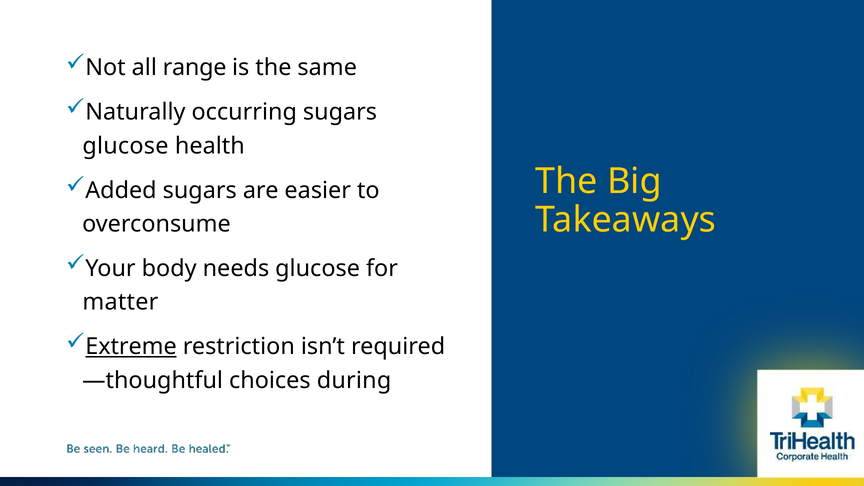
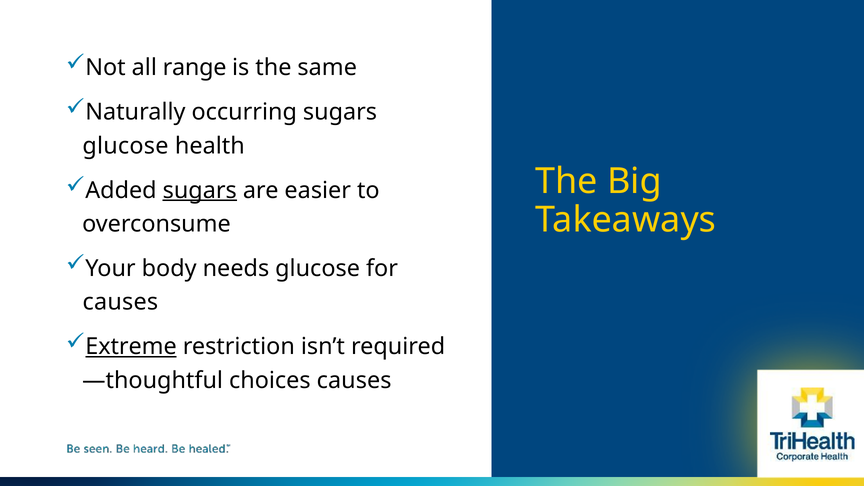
sugars underline: none -> present (200, 190)
matter: matter -> causes (120, 302)
choices during: during -> causes (354, 380)
